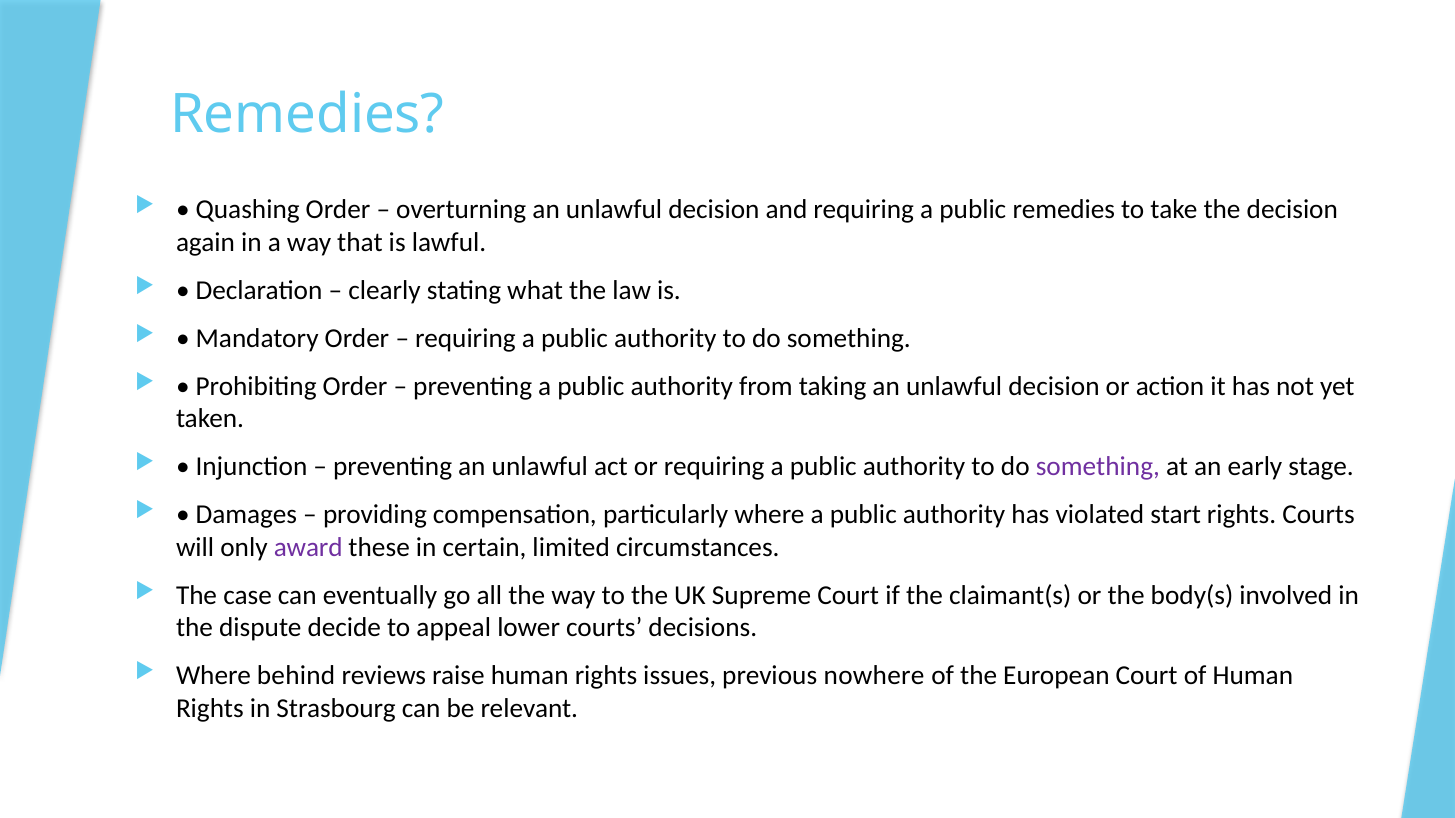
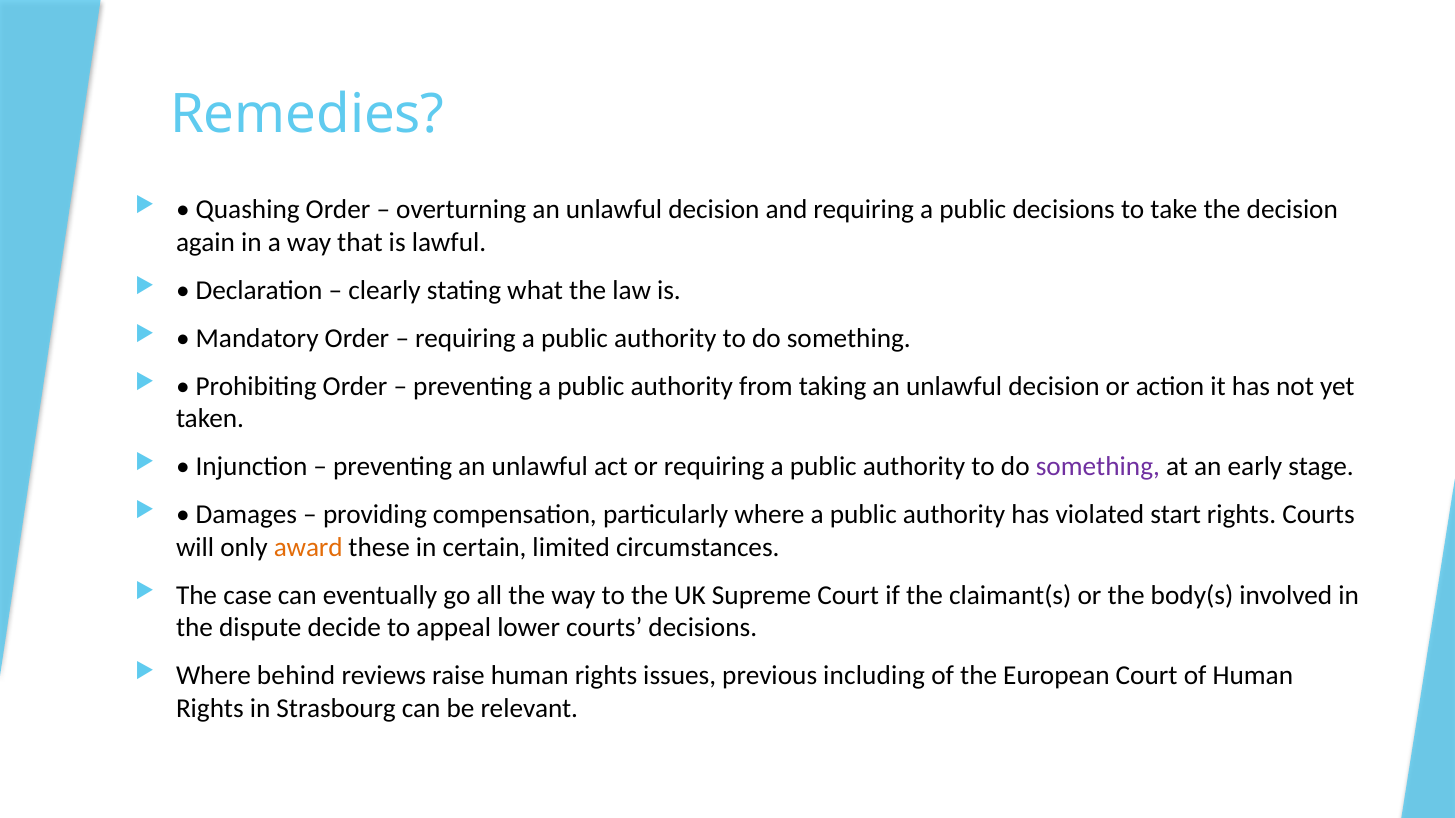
public remedies: remedies -> decisions (1064, 210)
award colour: purple -> orange (308, 547)
nowhere: nowhere -> including (874, 676)
